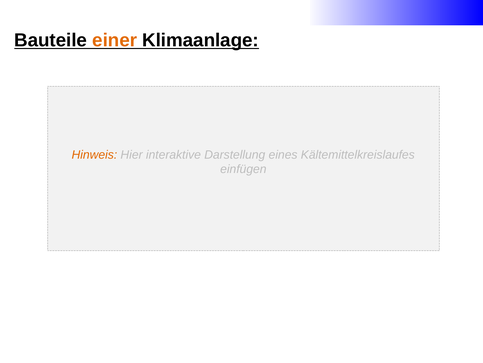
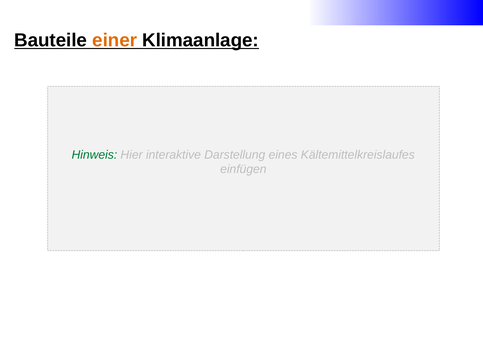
Hinweis colour: orange -> green (94, 154)
